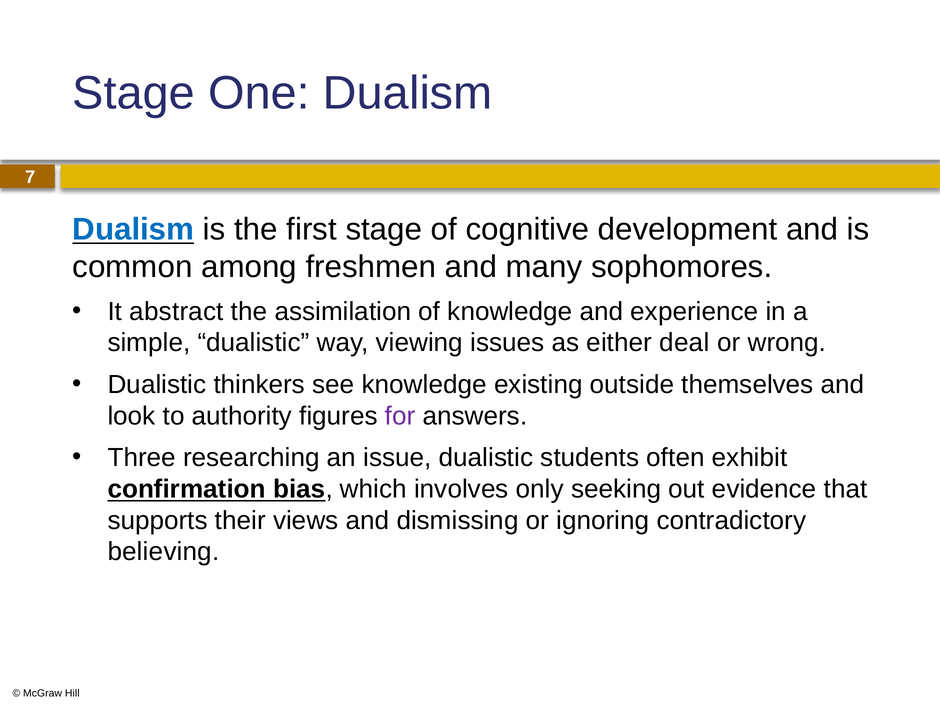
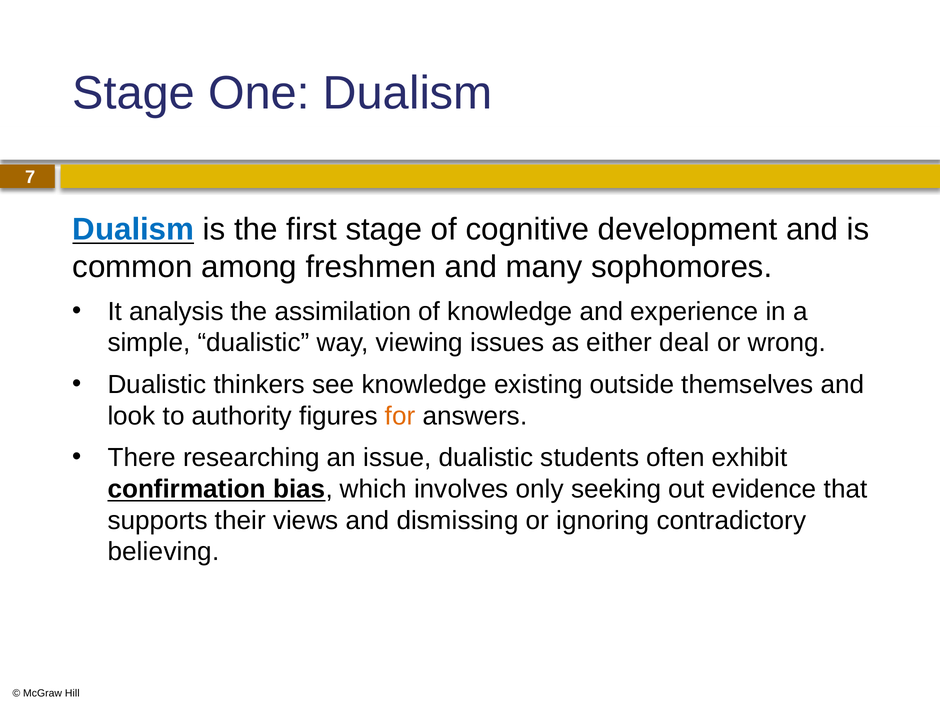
abstract: abstract -> analysis (177, 311)
for colour: purple -> orange (400, 416)
Three: Three -> There (142, 458)
